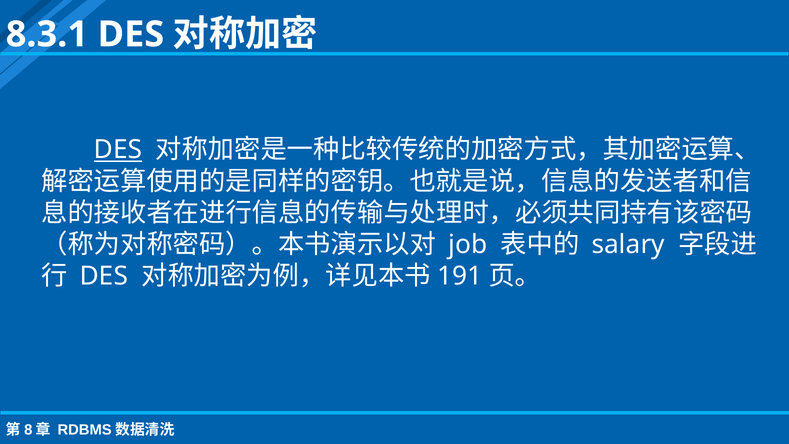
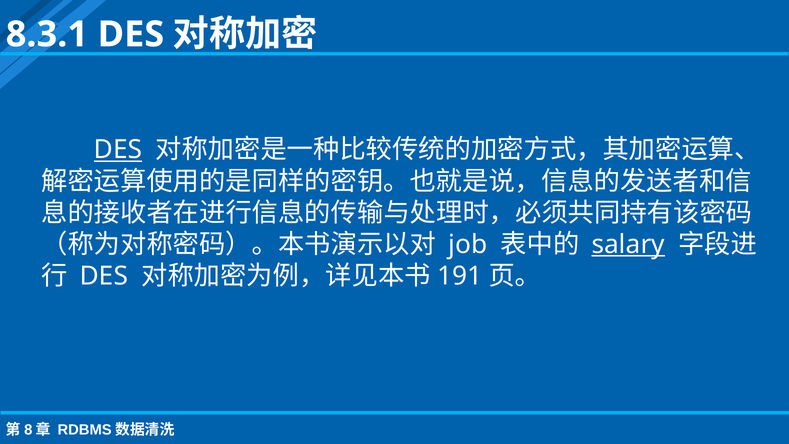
salary underline: none -> present (628, 244)
